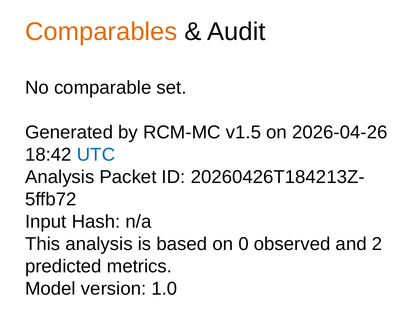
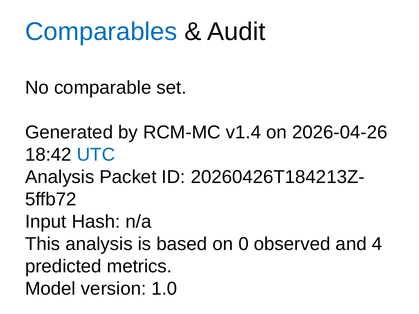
Comparables colour: orange -> blue (101, 32)
v1.5: v1.5 -> v1.4 (243, 133)
2: 2 -> 4 (377, 244)
